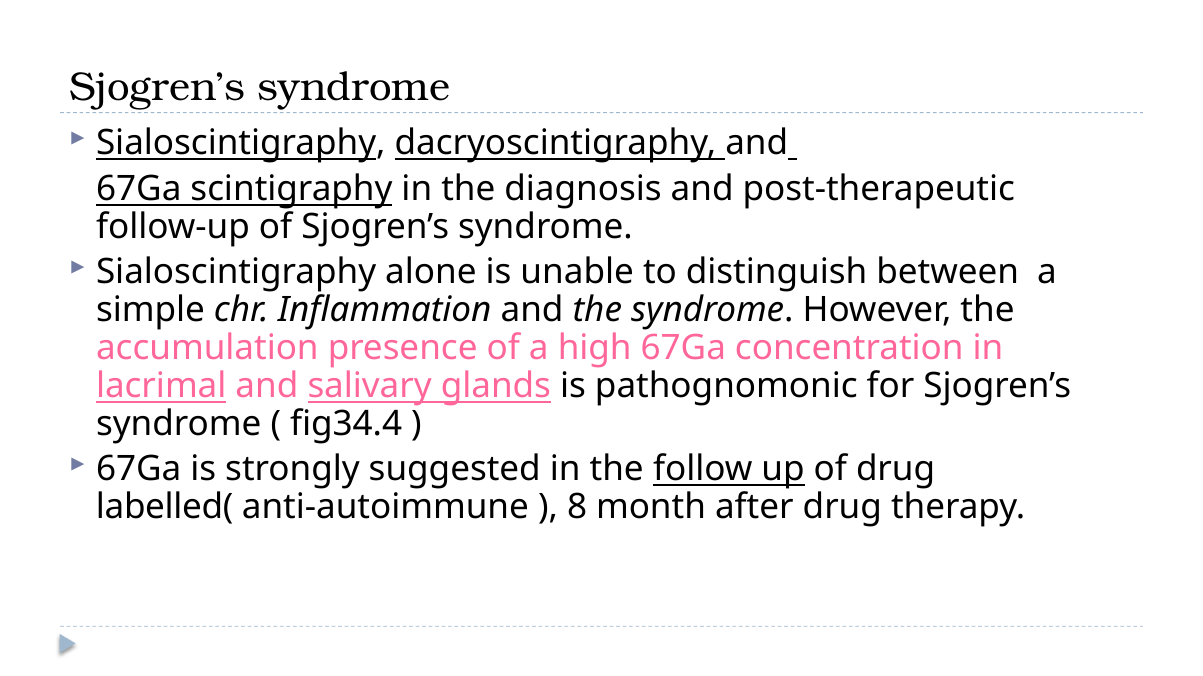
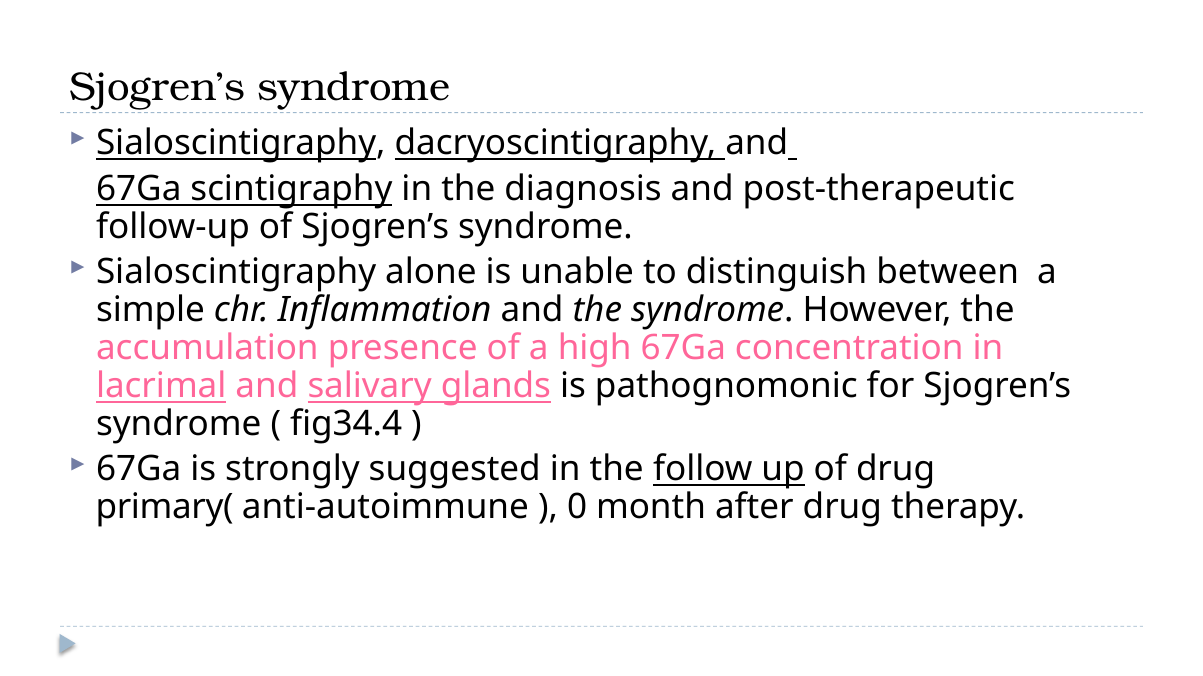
labelled(: labelled( -> primary( (165, 507)
8: 8 -> 0 (577, 507)
